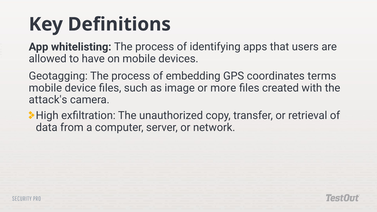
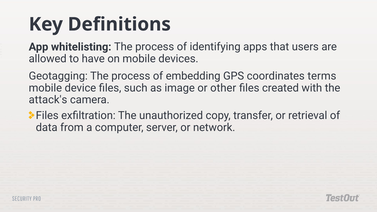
more: more -> other (223, 88)
High: High -> Files (47, 116)
